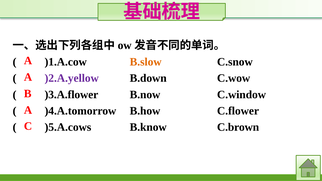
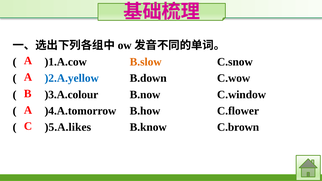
)2.A.yellow colour: purple -> blue (72, 78)
)3.A.flower: )3.A.flower -> )3.A.colour (71, 95)
)5.A.cows: )5.A.cows -> )5.A.likes (68, 127)
